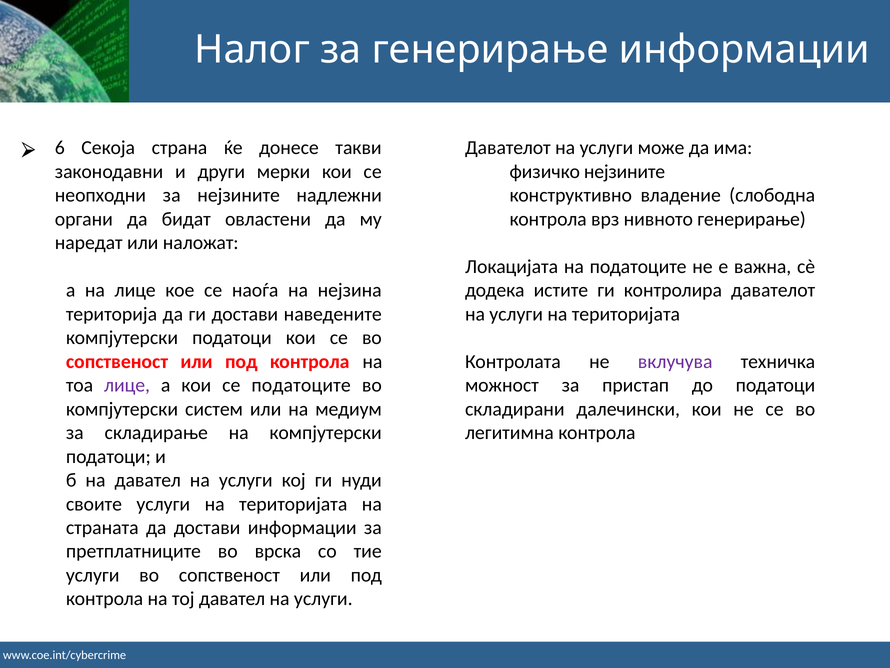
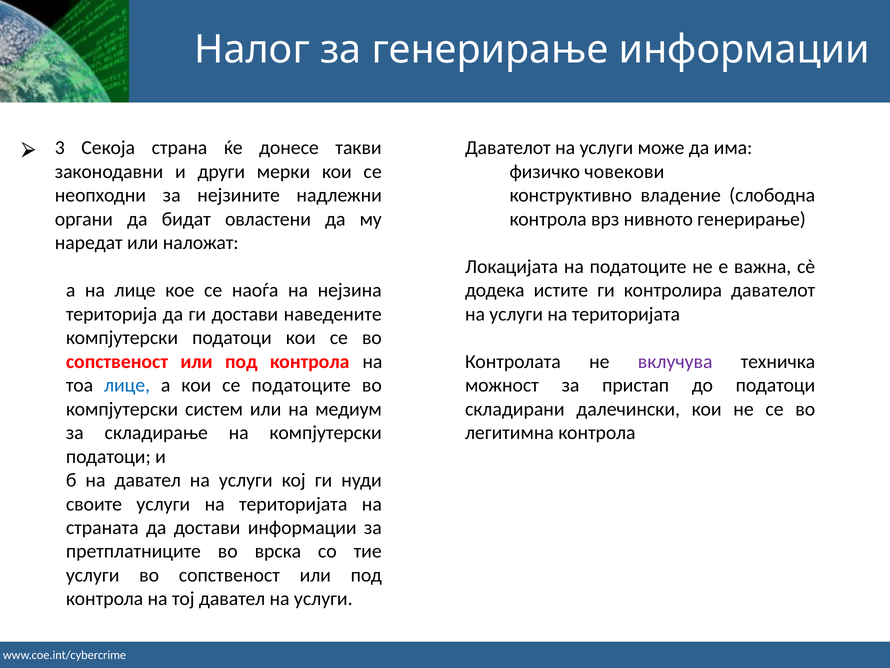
6: 6 -> 3 (60, 148)
физичко нејзините: нејзините -> човекови (624, 172)
лице colour: purple -> blue (127, 385)
